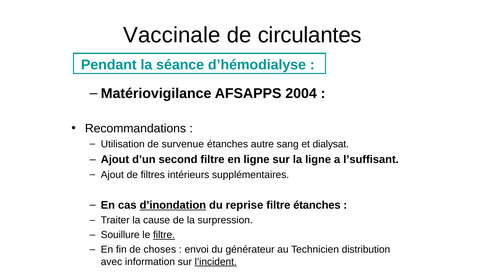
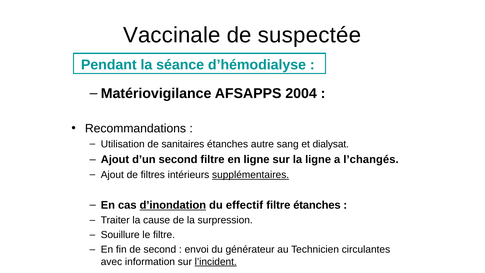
circulantes: circulantes -> suspectée (310, 35)
survenue: survenue -> sanitaires (183, 144)
l’suffisant: l’suffisant -> l’changés (371, 160)
supplémentaires underline: none -> present (251, 175)
reprise: reprise -> effectif (244, 205)
filtre underline: present -> none (164, 235)
de choses: choses -> second (160, 249)
distribution: distribution -> circulantes (366, 249)
